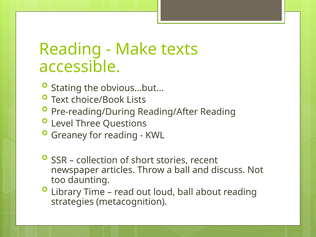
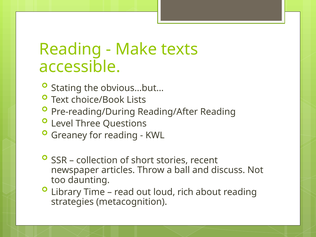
loud ball: ball -> rich (185, 192)
